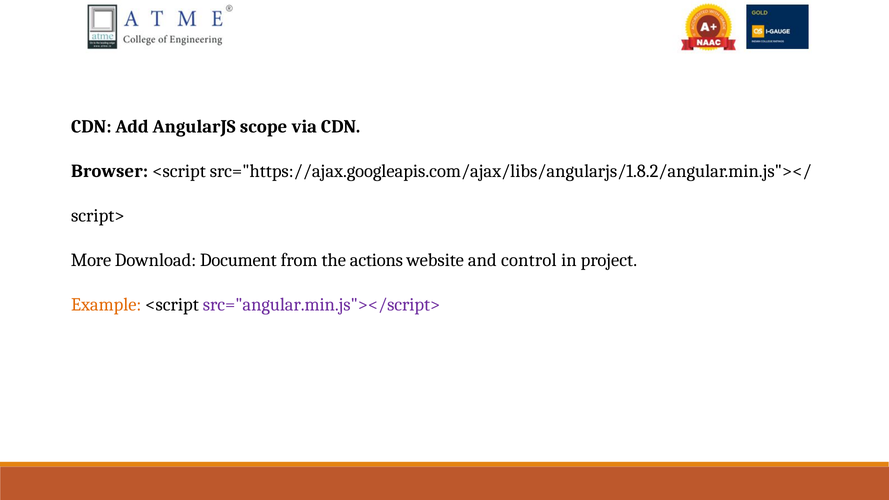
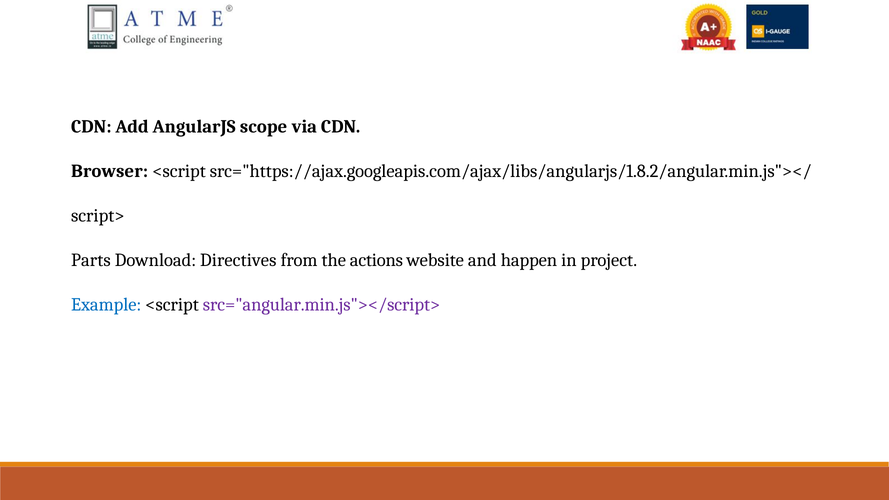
More: More -> Parts (91, 260)
Document: Document -> Directives (238, 260)
control: control -> happen (529, 260)
Example colour: orange -> blue (106, 305)
